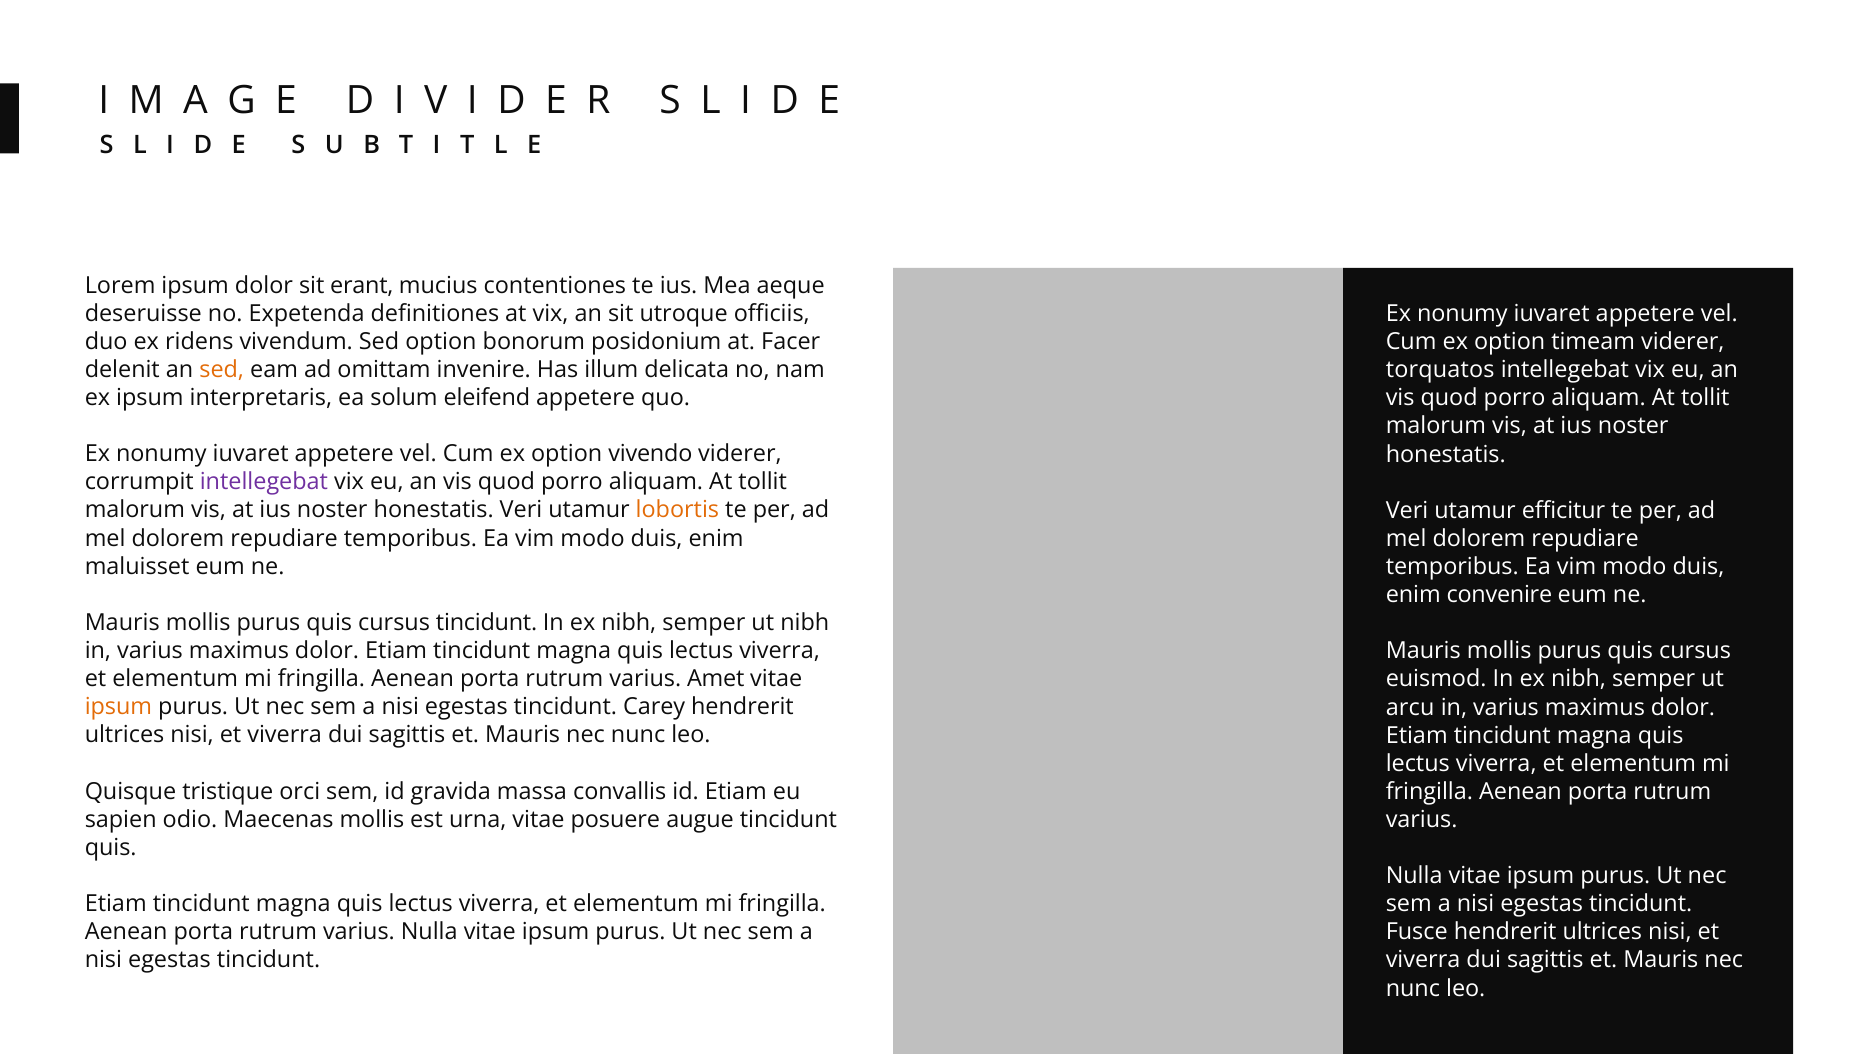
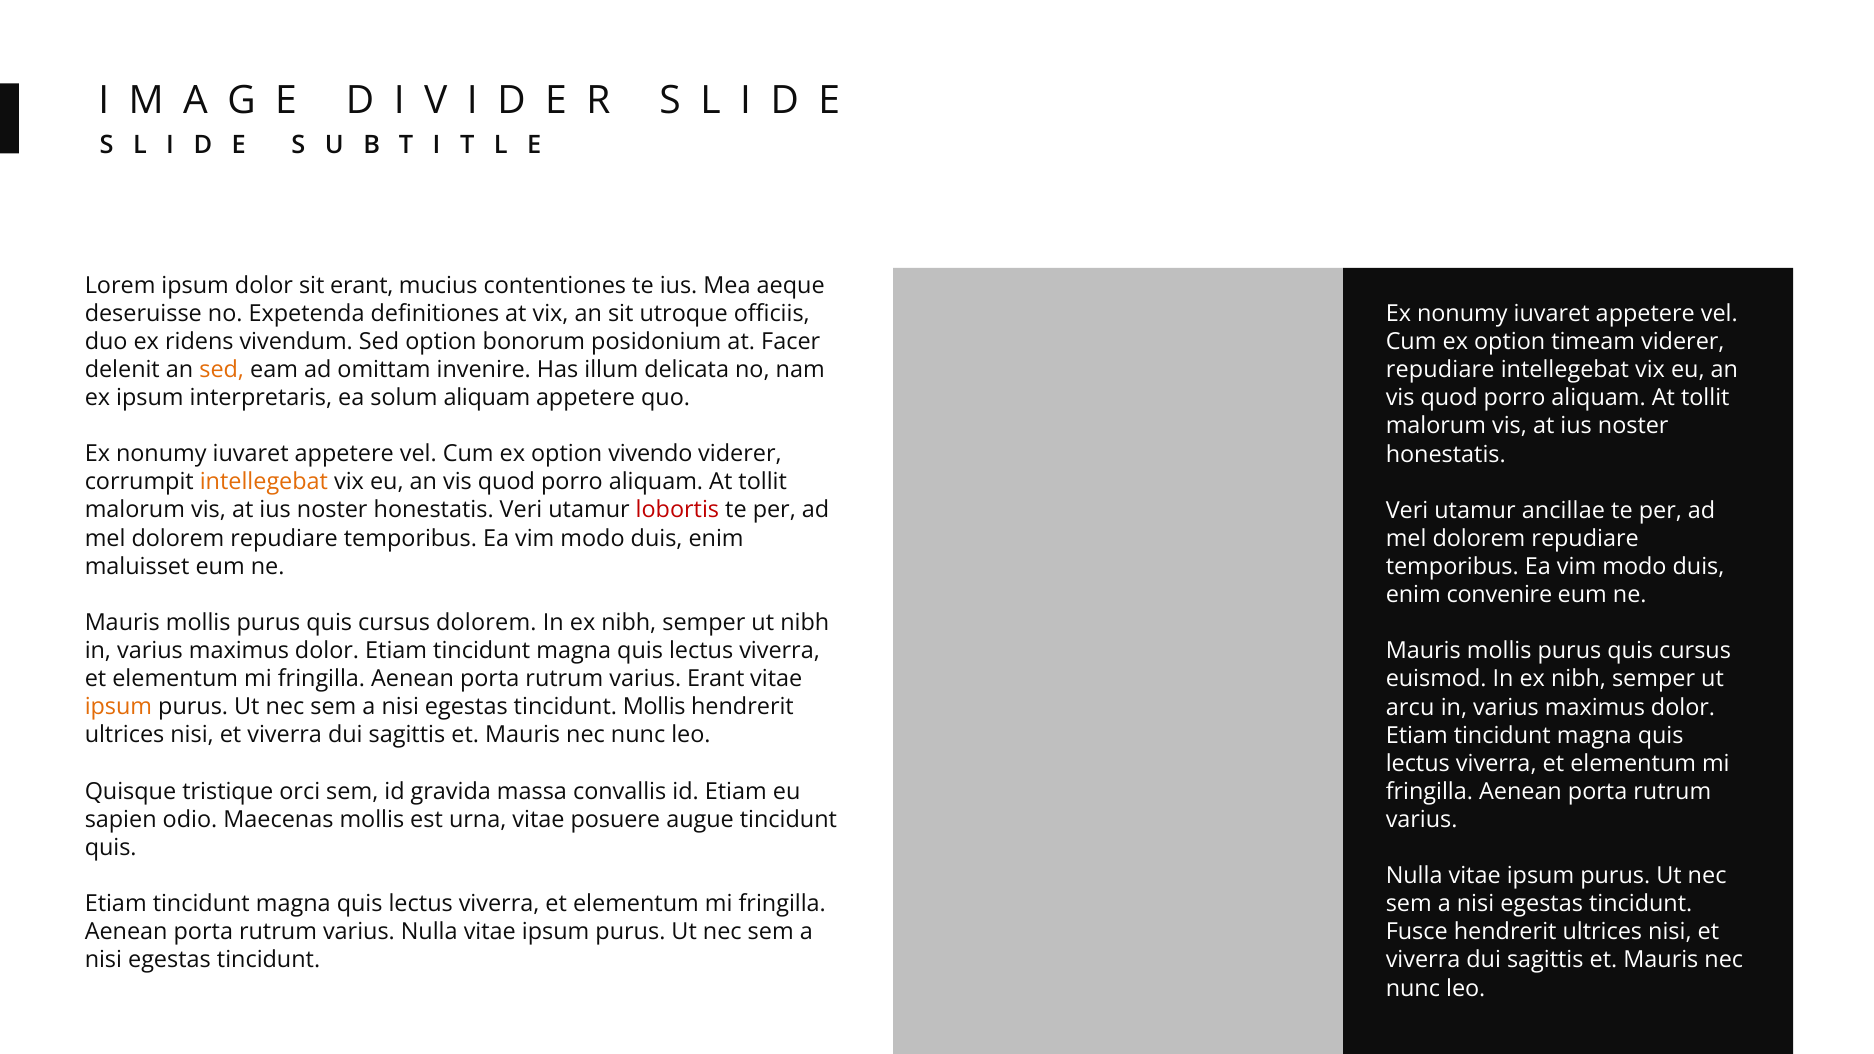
torquatos: torquatos -> repudiare (1440, 370)
solum eleifend: eleifend -> aliquam (487, 398)
intellegebat colour: purple -> orange (264, 482)
lobortis colour: orange -> red (677, 510)
efficitur: efficitur -> ancillae (1563, 511)
cursus tincidunt: tincidunt -> dolorem (486, 623)
varius Amet: Amet -> Erant (716, 679)
tincidunt Carey: Carey -> Mollis (654, 707)
